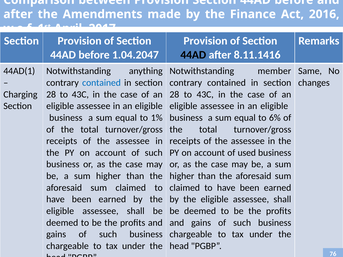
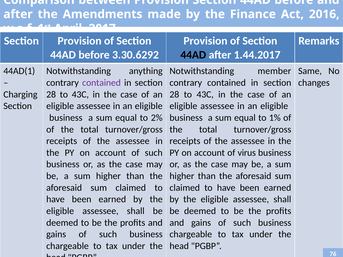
1.04.2047: 1.04.2047 -> 3.30.6292 (135, 55)
8.11.1416: 8.11.1416 -> 1.44.2017 (257, 55)
contained colour: blue -> purple (101, 83)
1%: 1% -> 2% (157, 118)
6%: 6% -> 1% (275, 118)
used: used -> virus (247, 153)
